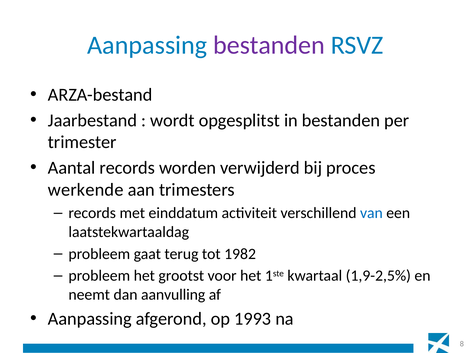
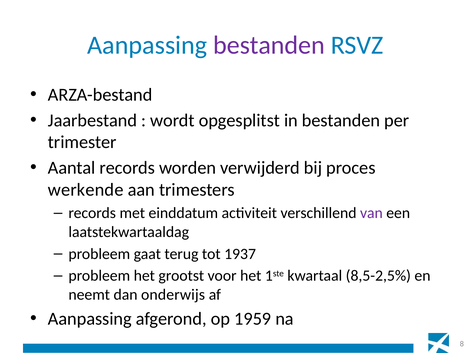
van colour: blue -> purple (371, 213)
1982: 1982 -> 1937 (240, 254)
1,9-2,5%: 1,9-2,5% -> 8,5-2,5% (378, 276)
aanvulling: aanvulling -> onderwijs (173, 295)
1993: 1993 -> 1959 (253, 319)
